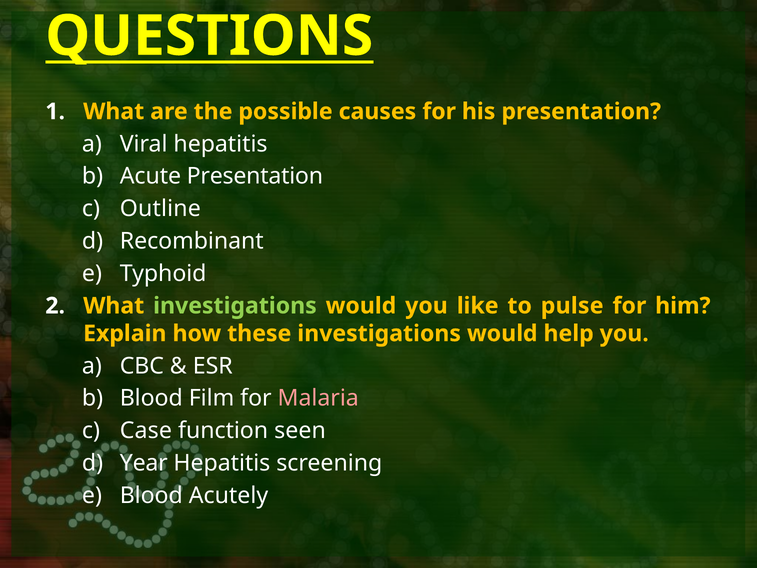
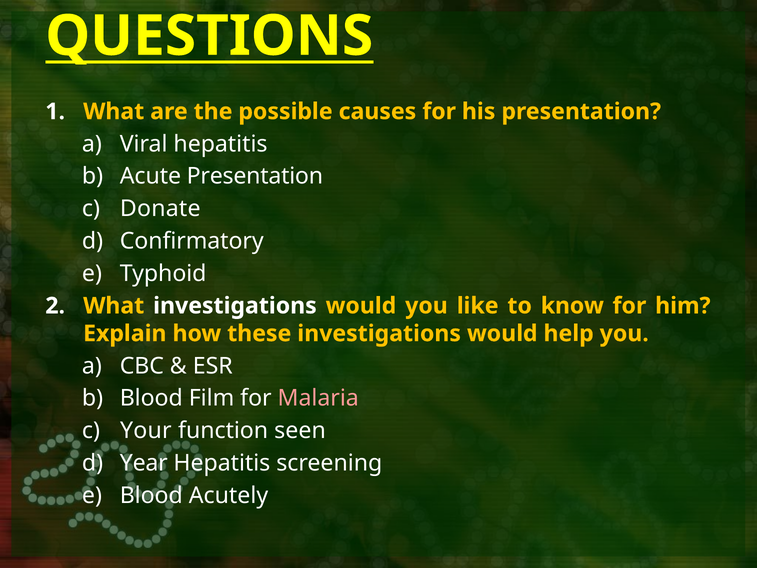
Outline: Outline -> Donate (160, 209)
Recombinant: Recombinant -> Confirmatory (192, 241)
investigations colour: light green -> white (235, 306)
pulse: pulse -> know (572, 306)
Case: Case -> Your (146, 431)
